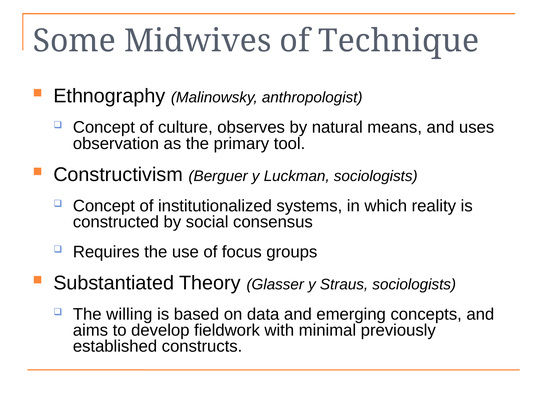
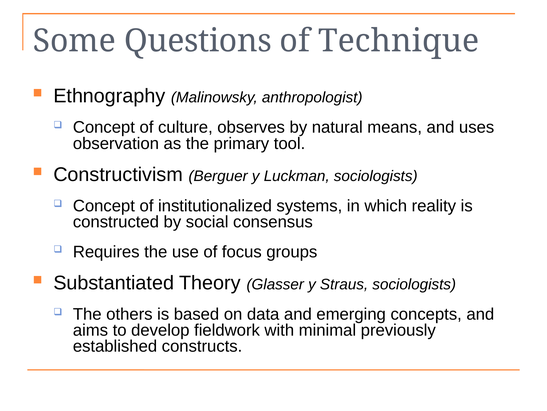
Midwives: Midwives -> Questions (198, 41)
willing: willing -> others (129, 314)
